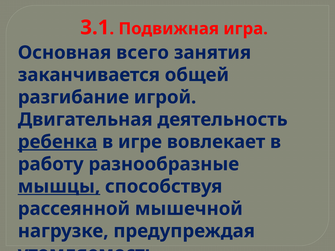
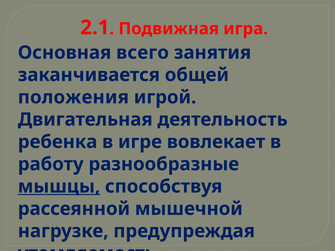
3.1: 3.1 -> 2.1 (95, 28)
разгибание: разгибание -> положения (73, 97)
ребенка underline: present -> none (58, 142)
